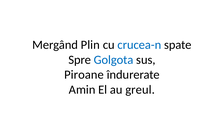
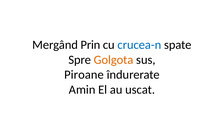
Plin: Plin -> Prin (90, 45)
Golgota colour: blue -> orange (114, 60)
greul: greul -> uscat (140, 90)
